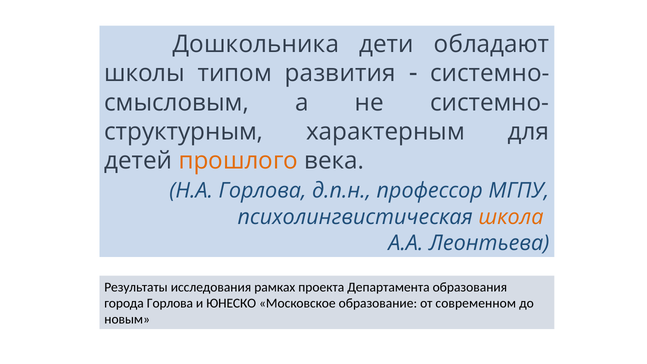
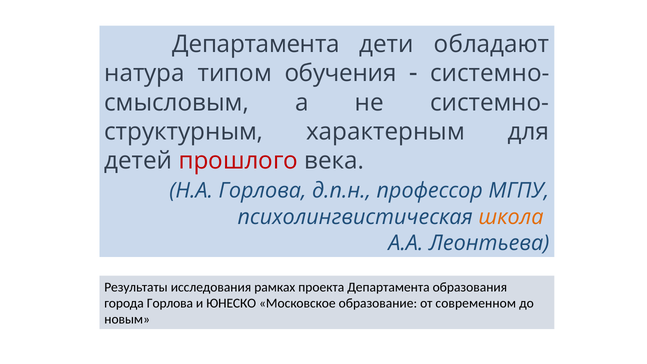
Дошкольника: Дошкольника -> Департамента (256, 44)
школы: школы -> натура (144, 73)
развития: развития -> обучения (341, 73)
прошлого colour: orange -> red (238, 161)
